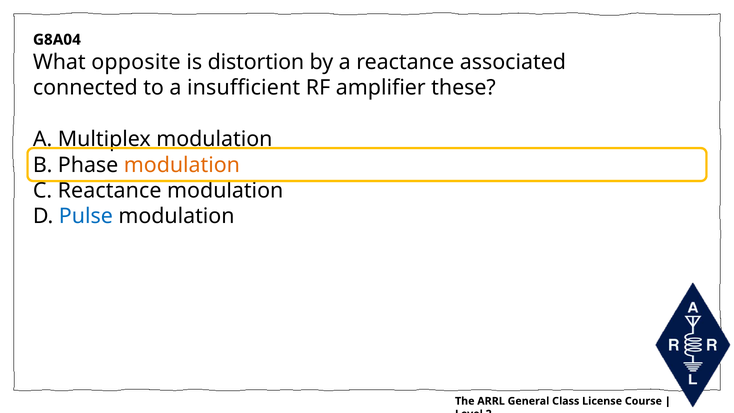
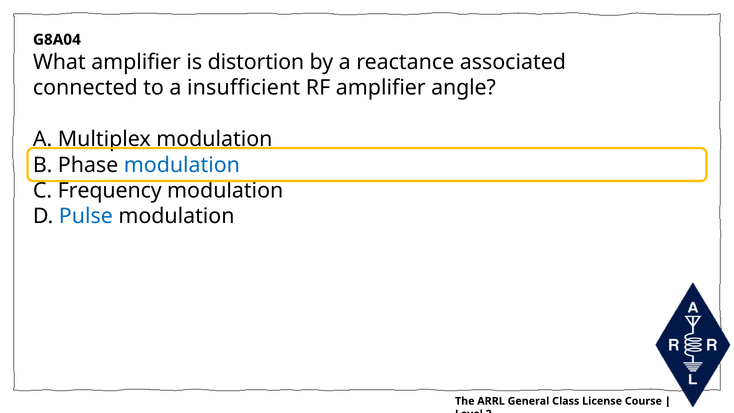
What opposite: opposite -> amplifier (136, 62)
these: these -> angle (464, 88)
modulation colour: orange -> blue (182, 165)
C Reactance: Reactance -> Frequency (110, 191)
